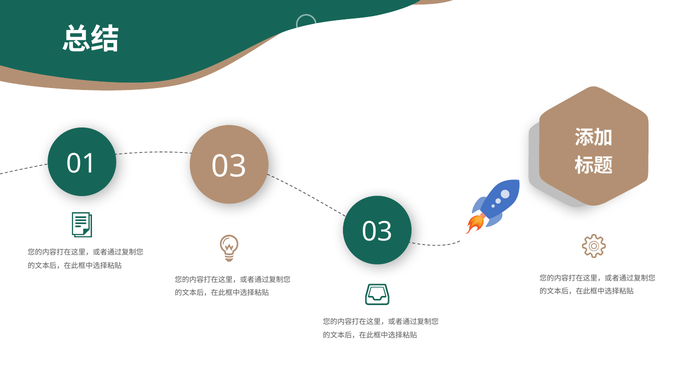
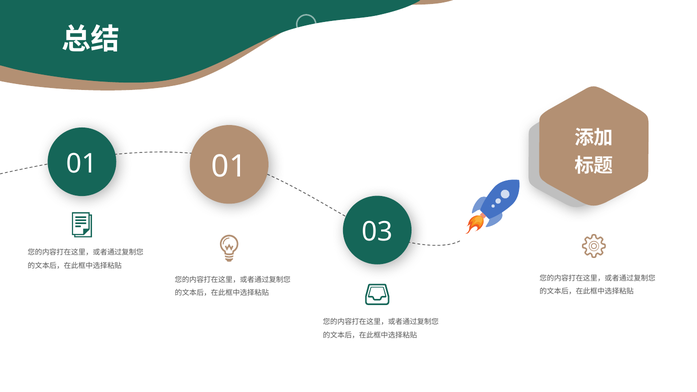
01 03: 03 -> 01 (229, 167)
